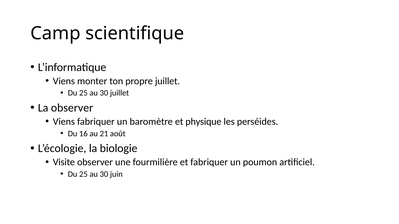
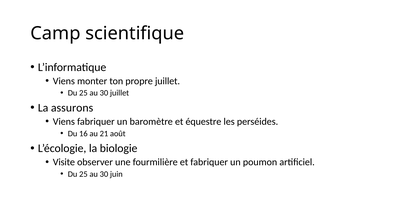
La observer: observer -> assurons (72, 108)
physique: physique -> équestre (203, 122)
